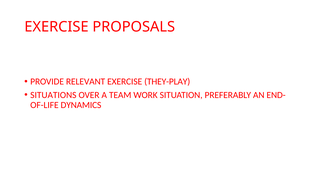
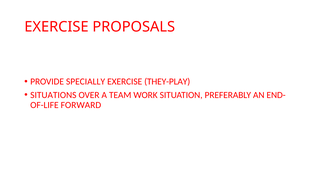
RELEVANT: RELEVANT -> SPECIALLY (86, 82)
DYNAMICS: DYNAMICS -> FORWARD (81, 105)
